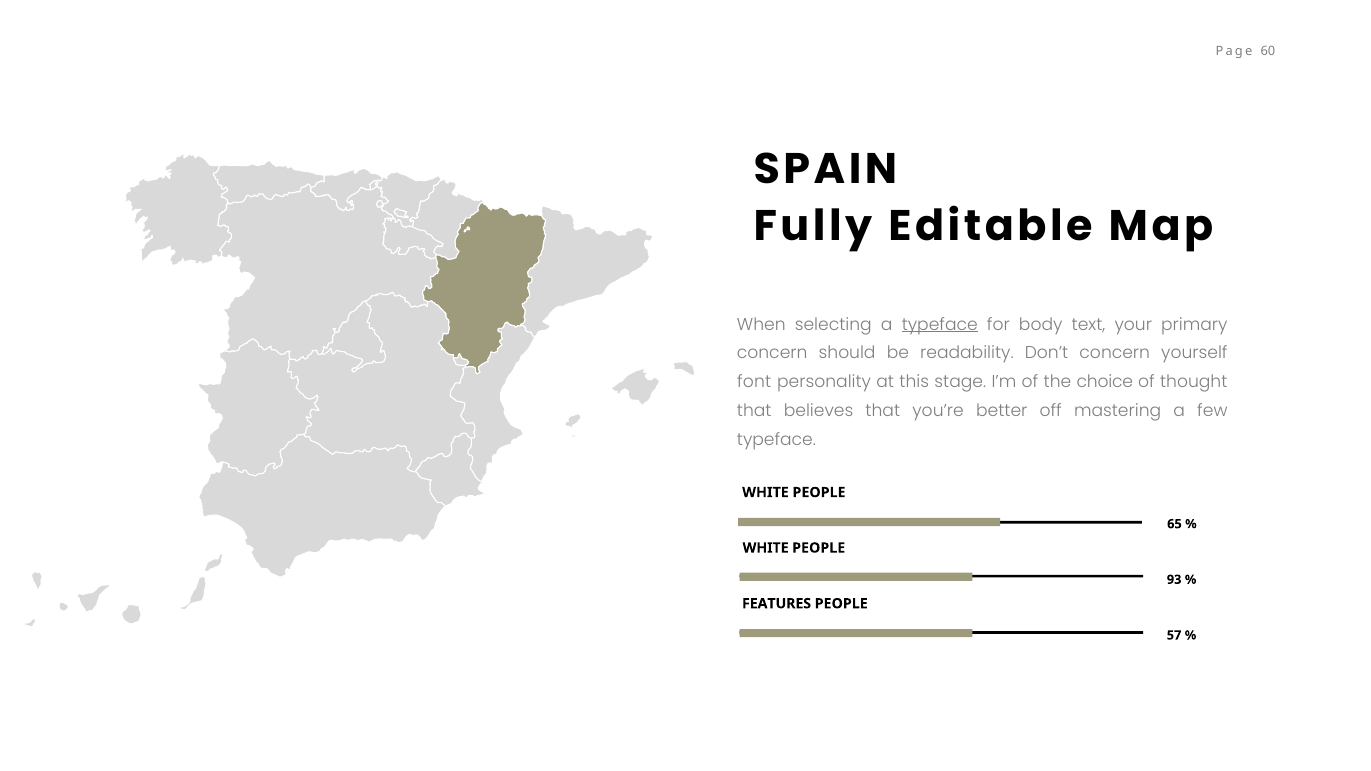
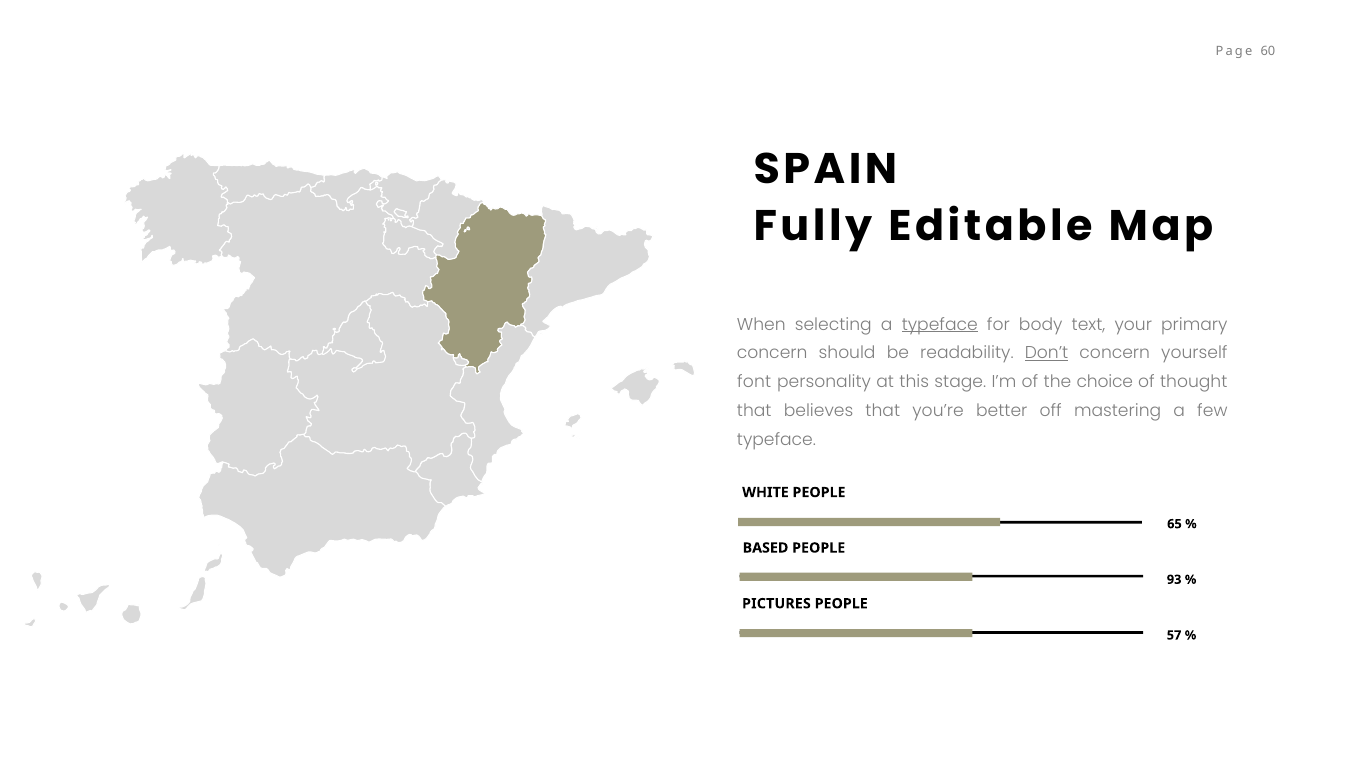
Don’t underline: none -> present (1047, 353)
WHITE: WHITE -> BASED (766, 548)
FEATURES: FEATURES -> PICTURES (776, 604)
